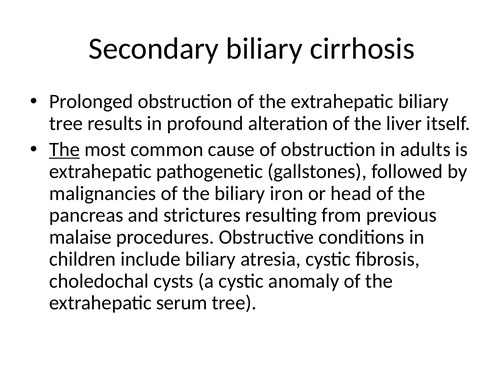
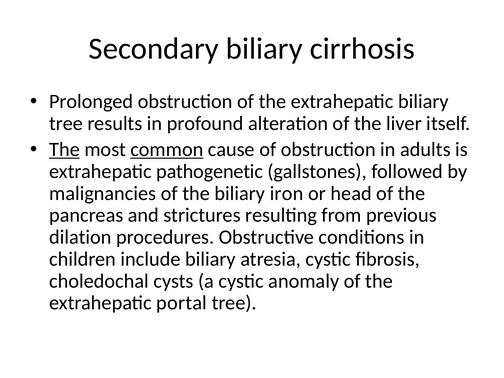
common underline: none -> present (167, 149)
malaise: malaise -> dilation (80, 237)
serum: serum -> portal (182, 303)
